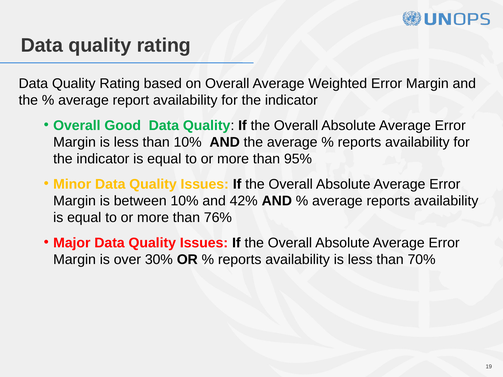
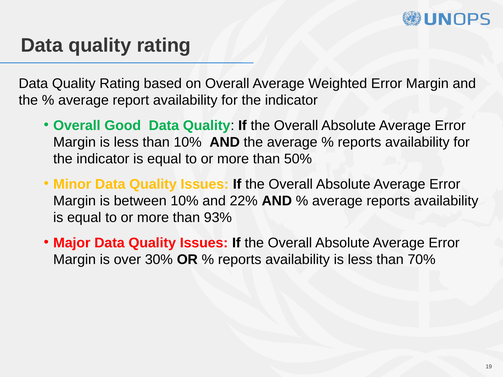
95%: 95% -> 50% (298, 159)
42%: 42% -> 22% (244, 201)
76%: 76% -> 93% (218, 218)
